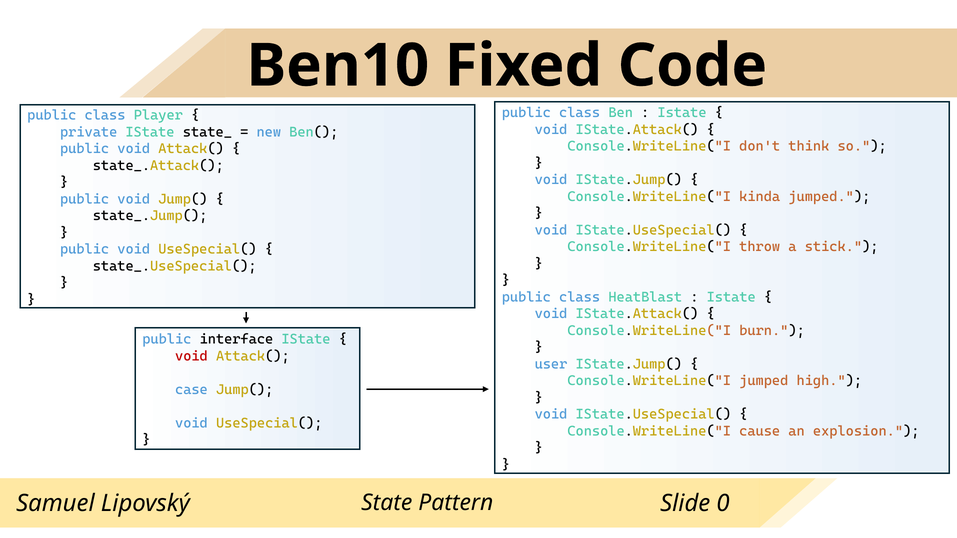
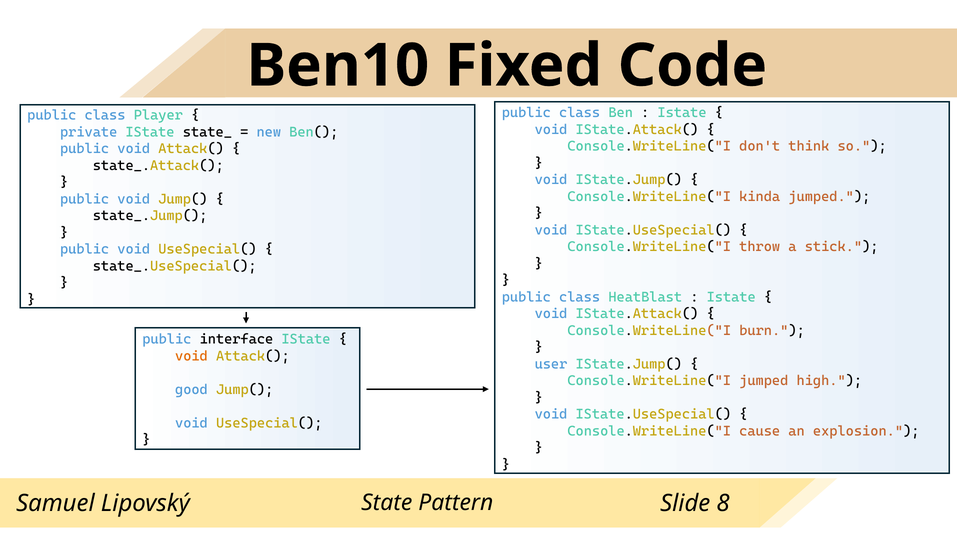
void colour: red -> orange (191, 356)
case: case -> good (191, 390)
0: 0 -> 8 (723, 504)
